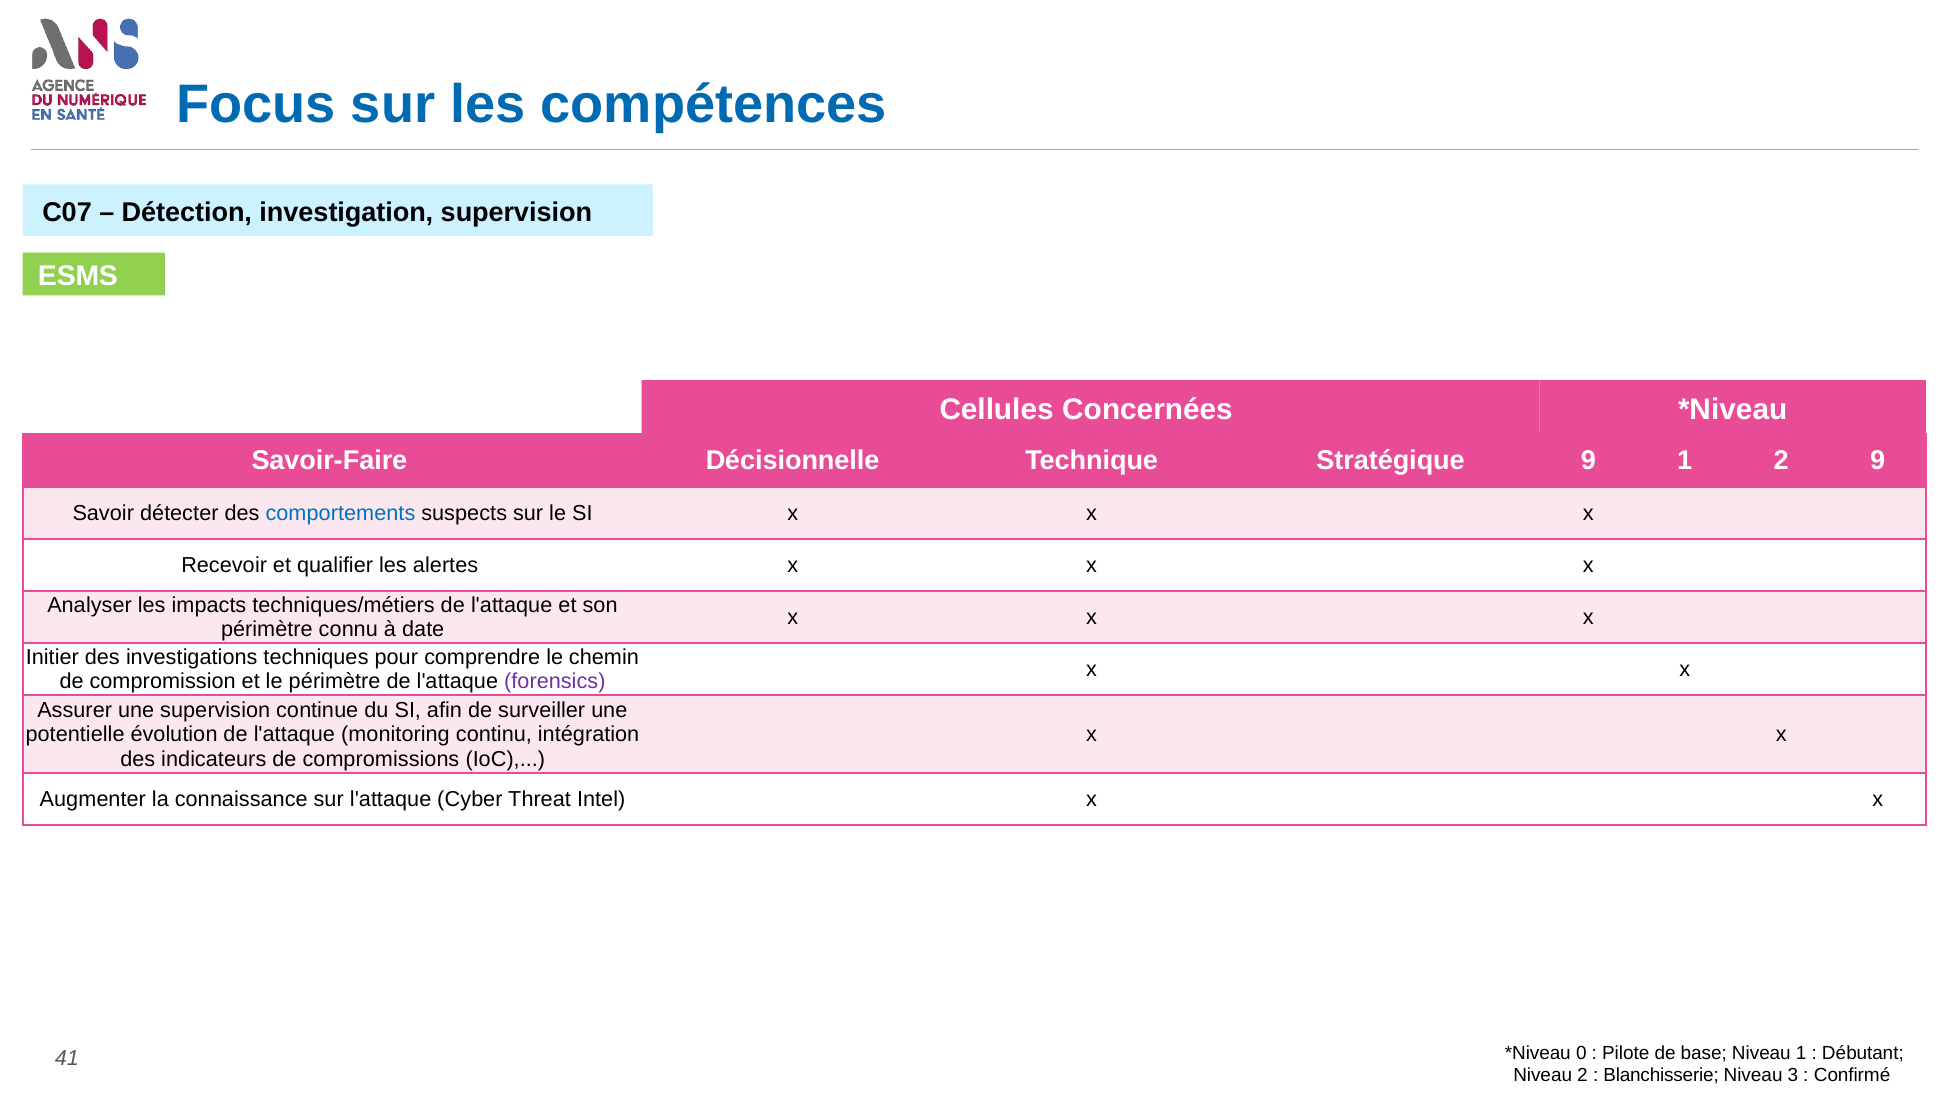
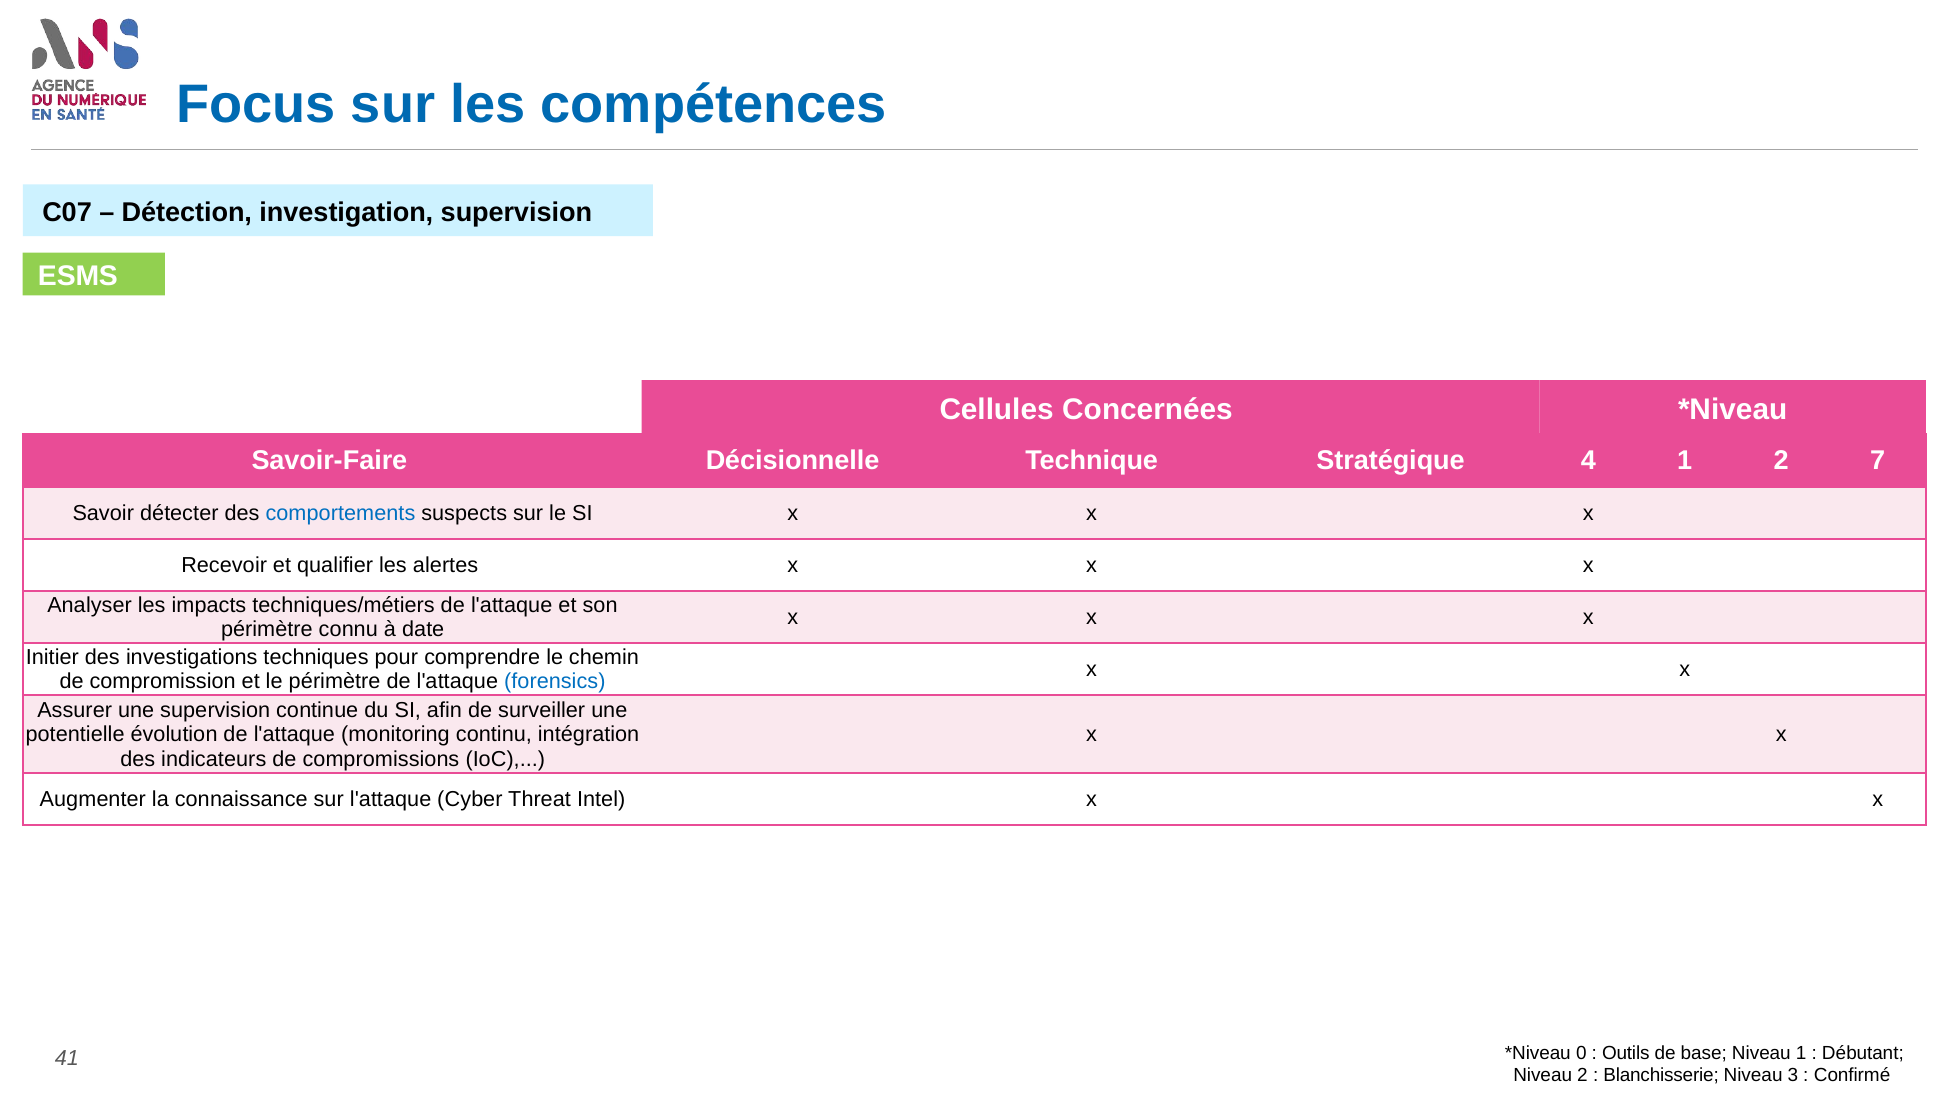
Stratégique 9: 9 -> 4 (1588, 461)
2 9: 9 -> 7 (1878, 461)
forensics colour: purple -> blue (555, 681)
Pilote: Pilote -> Outils (1626, 1052)
